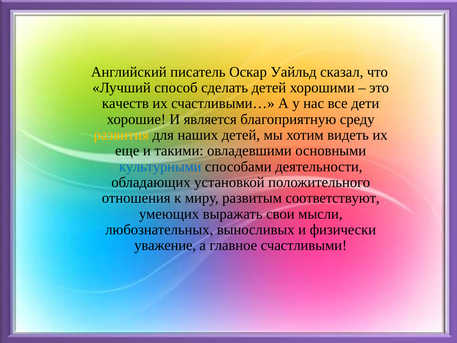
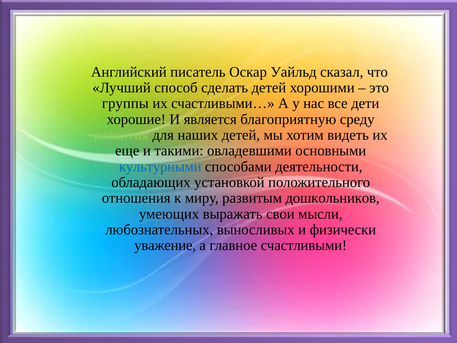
качеств: качеств -> группы (125, 103)
развития colour: yellow -> light green (121, 135)
соответствуют: соответствуют -> дошкольников (333, 198)
